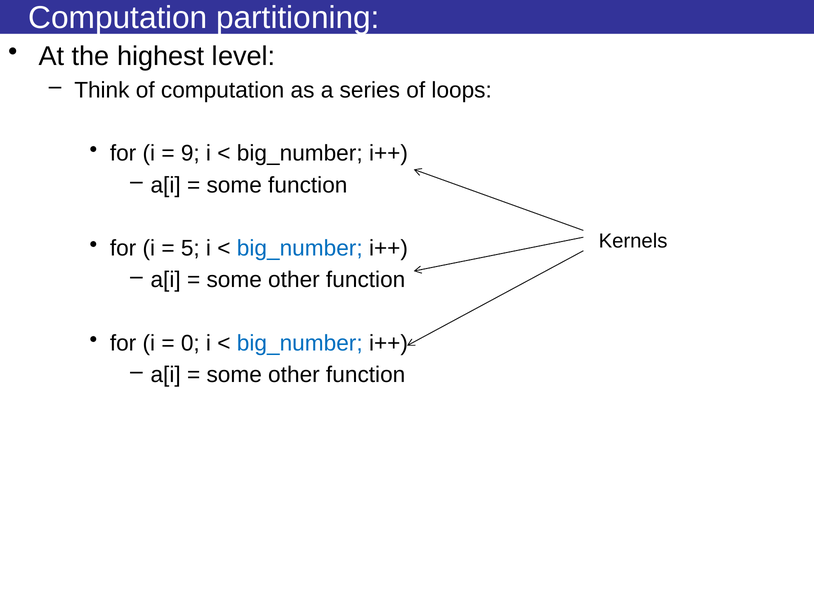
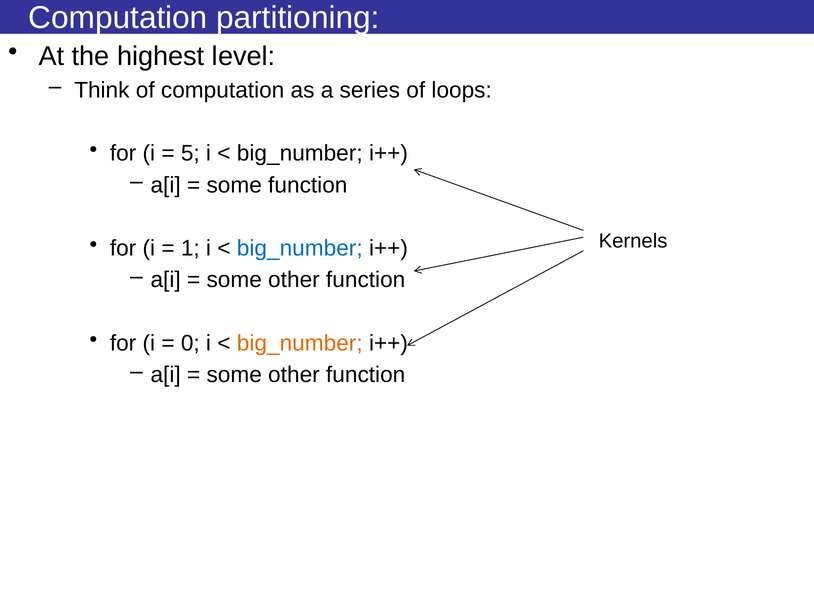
9: 9 -> 5 (190, 154)
5: 5 -> 1 (190, 249)
big_number colour: blue -> orange (300, 344)
